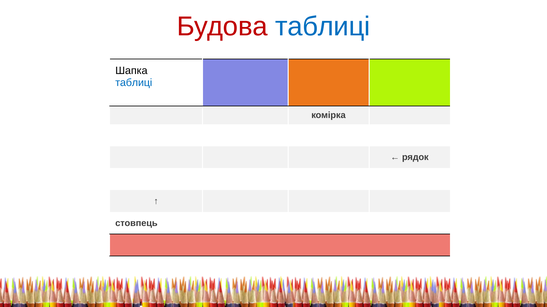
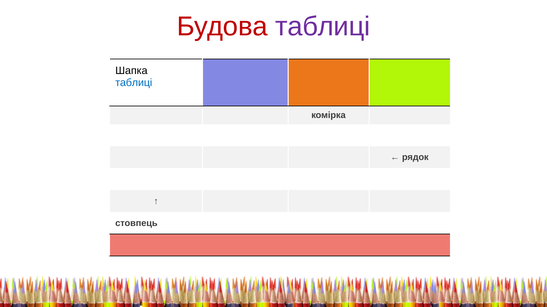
таблиці colour: blue -> purple (323, 27)
